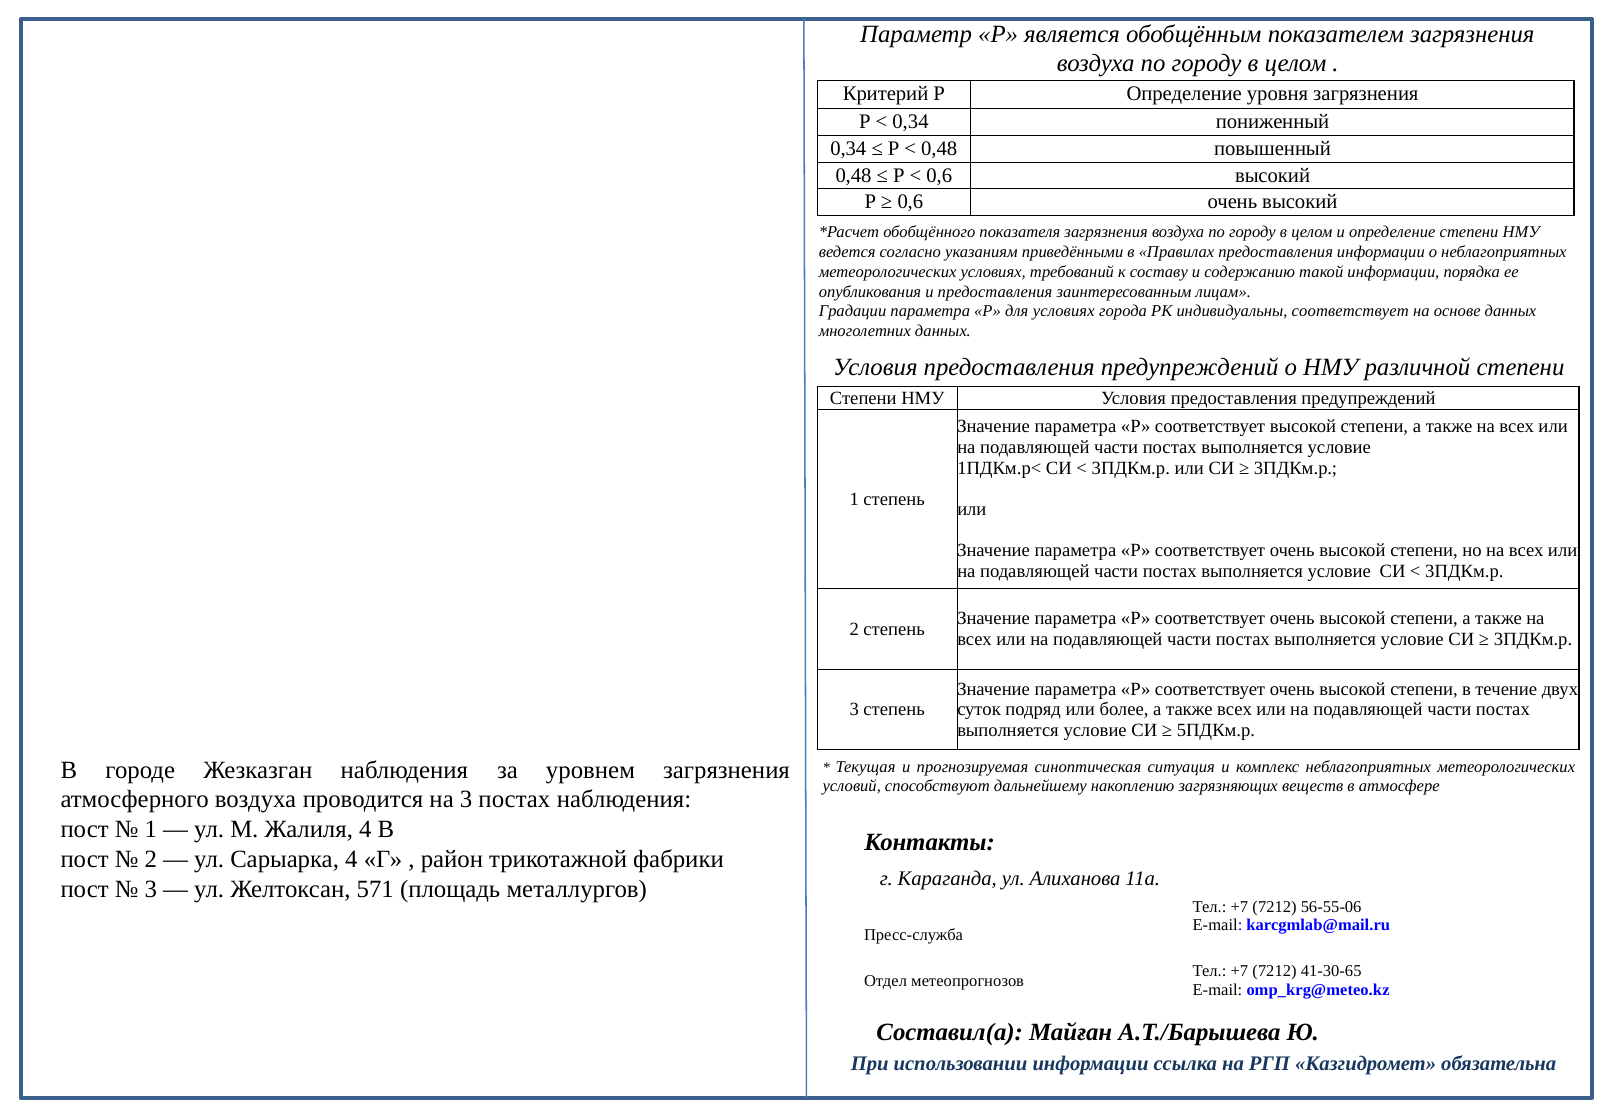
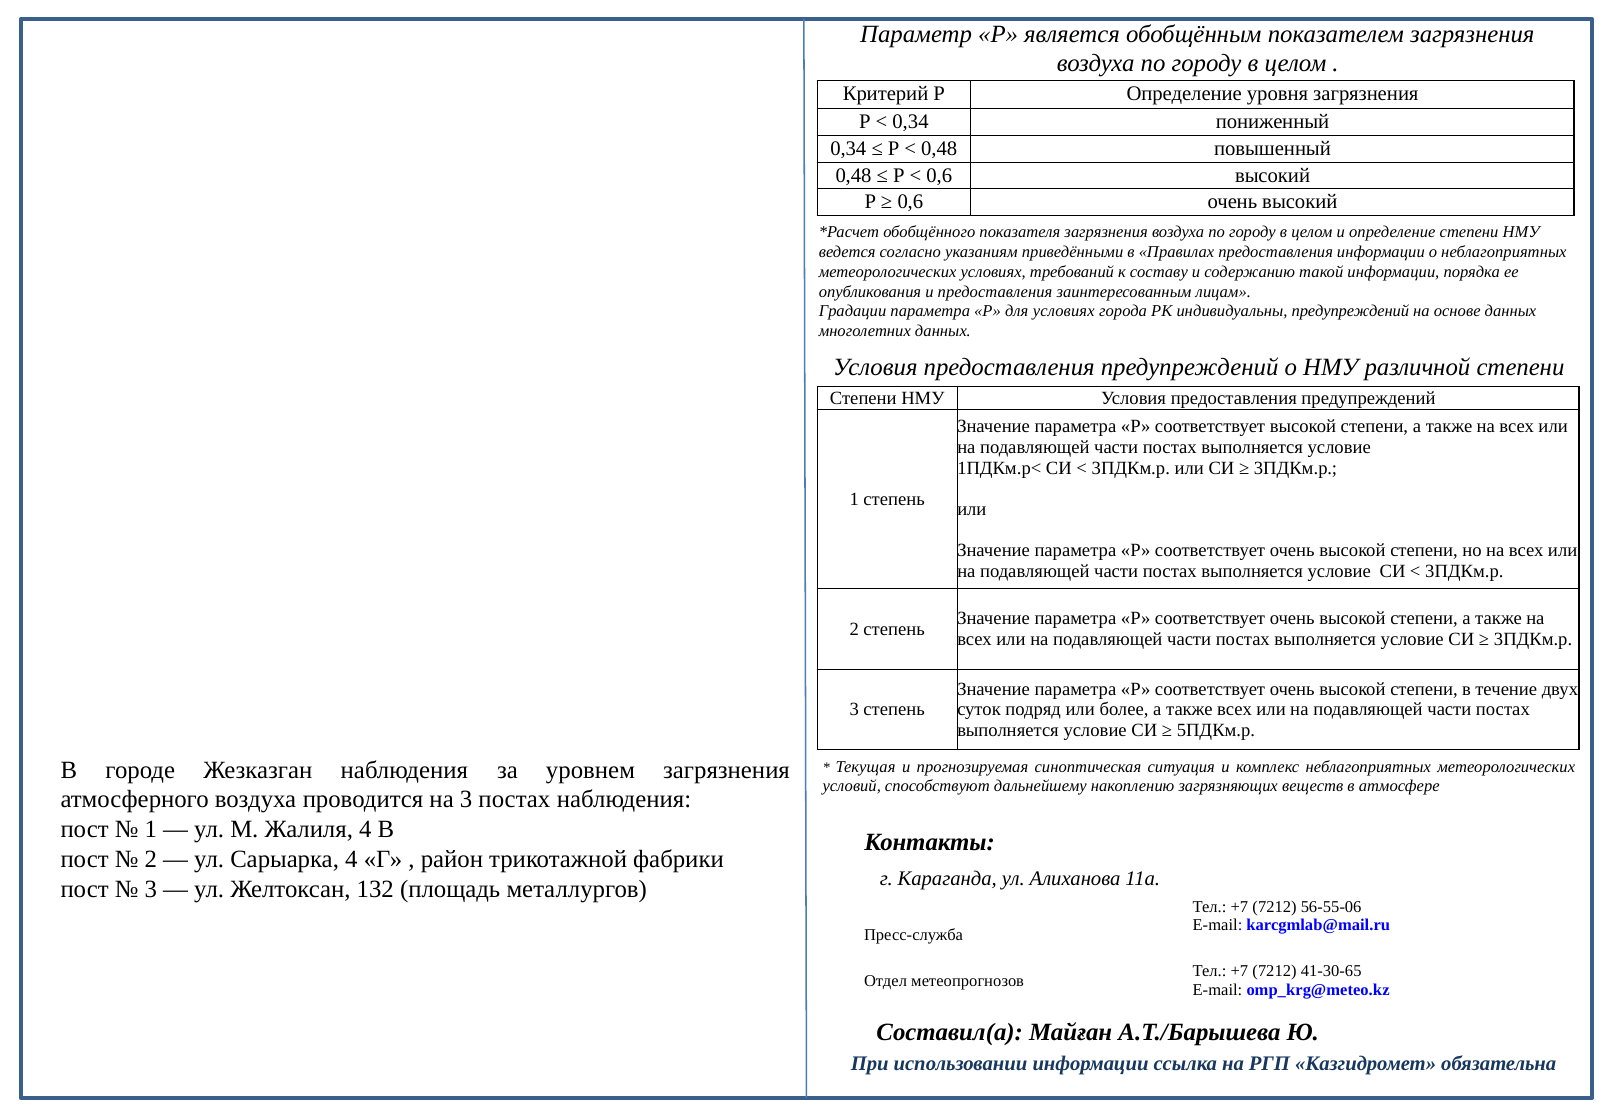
индивидуальны соответствует: соответствует -> предупреждений (1350, 311)
571: 571 -> 132 (375, 889)
